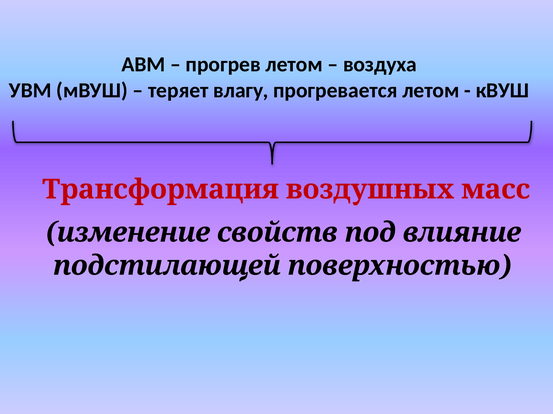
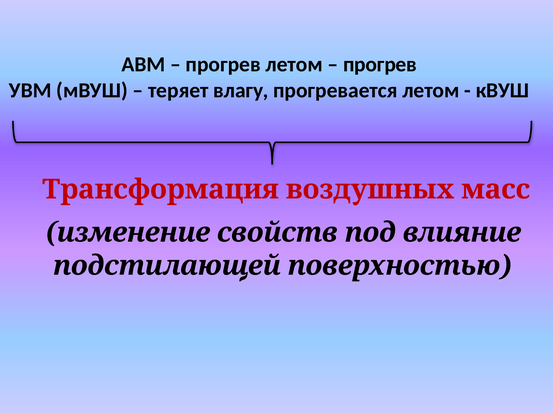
воздуха: воздуха -> прогрев (380, 65)
